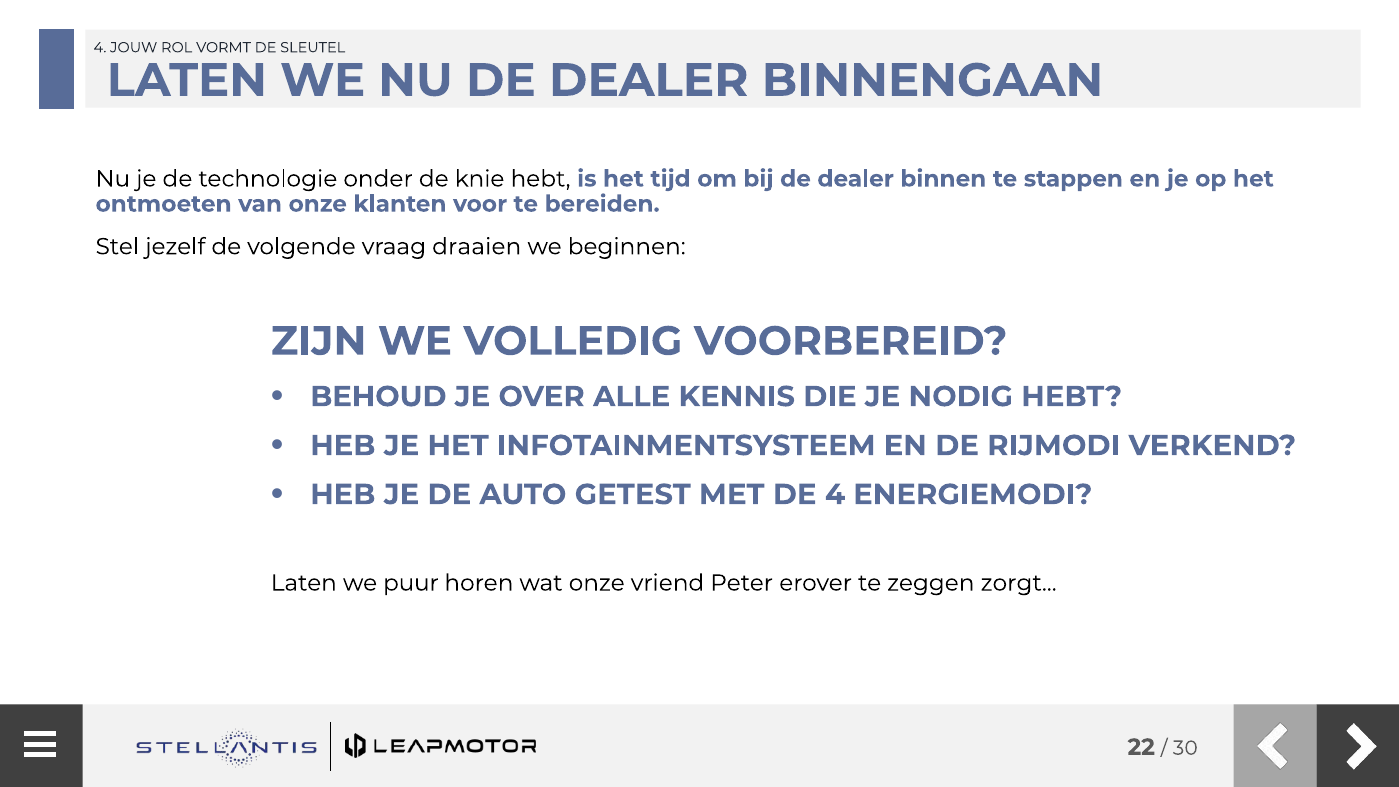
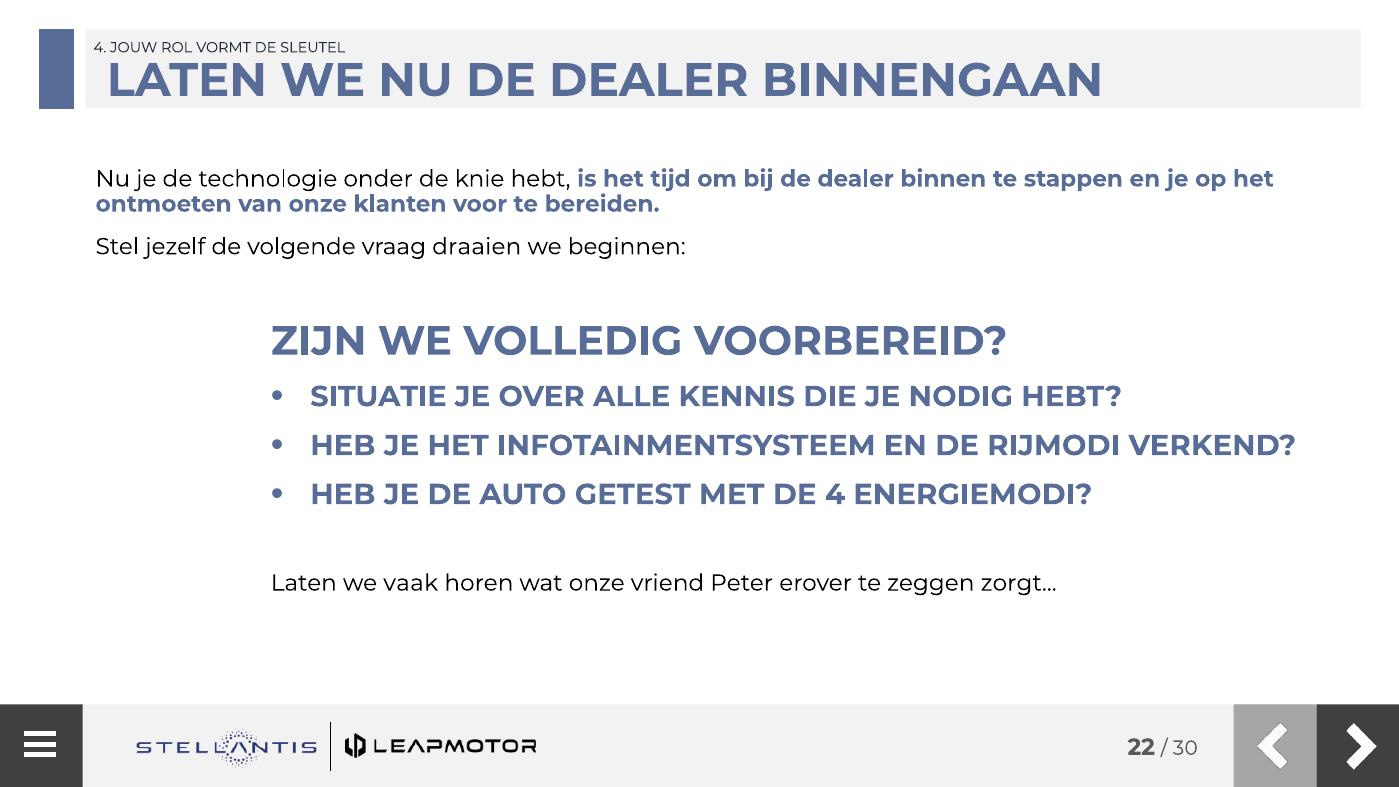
BEHOUD: BEHOUD -> SITUATIE (378, 397)
puur: puur -> vaak (411, 583)
